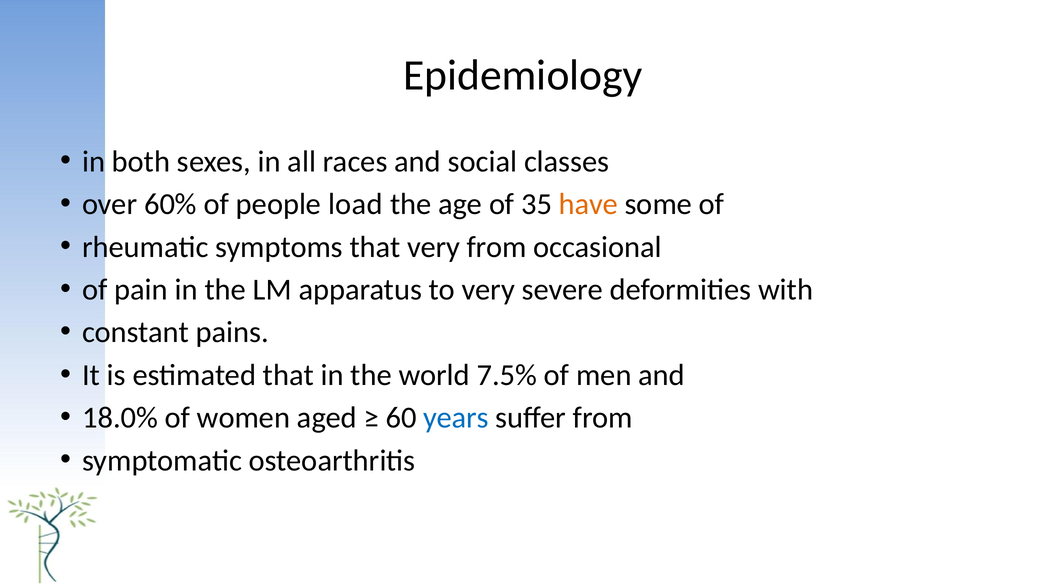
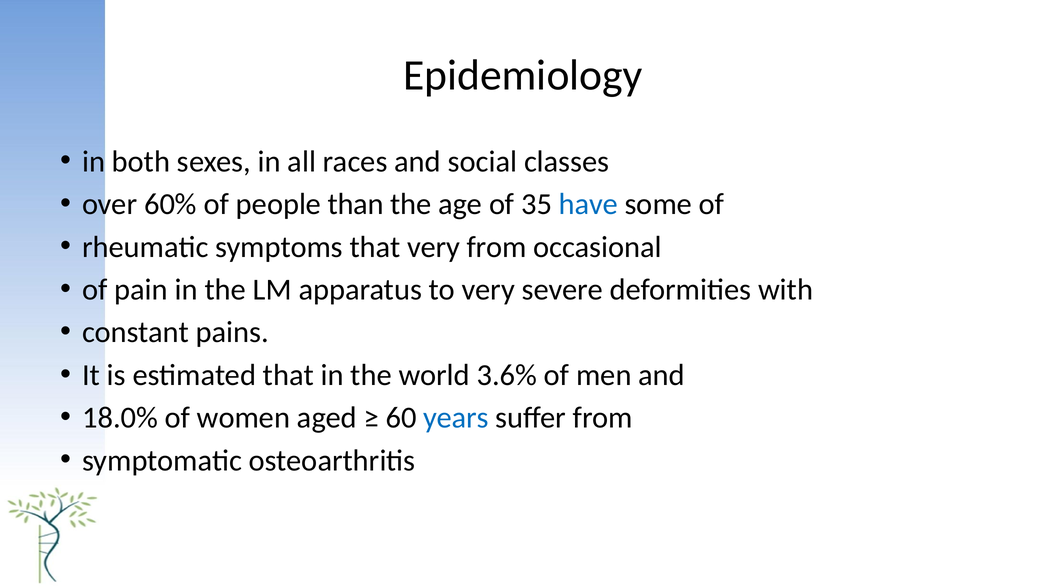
load: load -> than (356, 204)
have colour: orange -> blue (588, 204)
7.5%: 7.5% -> 3.6% (507, 375)
